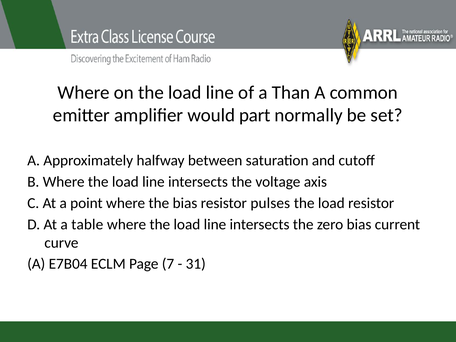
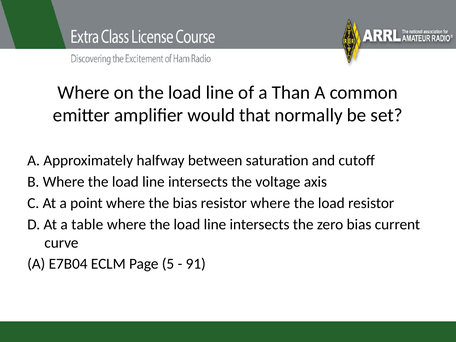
part: part -> that (255, 115)
resistor pulses: pulses -> where (270, 203)
7: 7 -> 5 (168, 264)
31: 31 -> 91 (196, 264)
